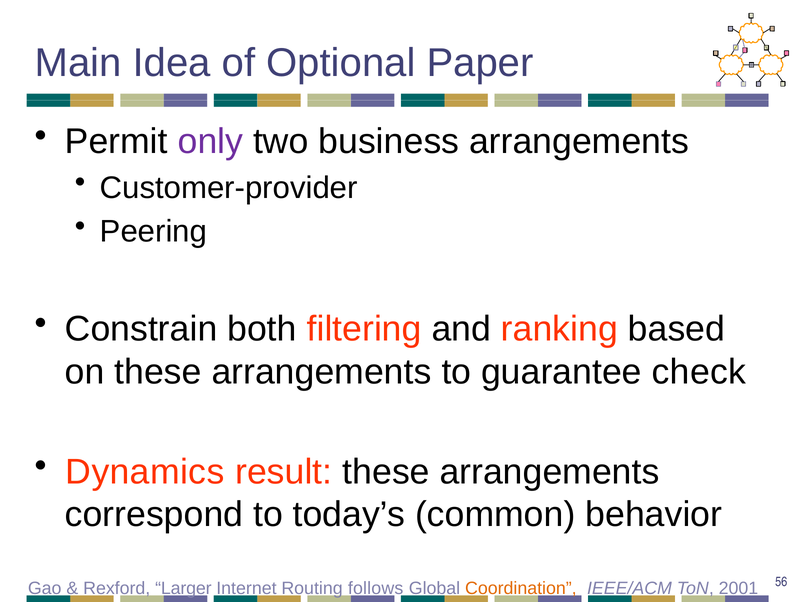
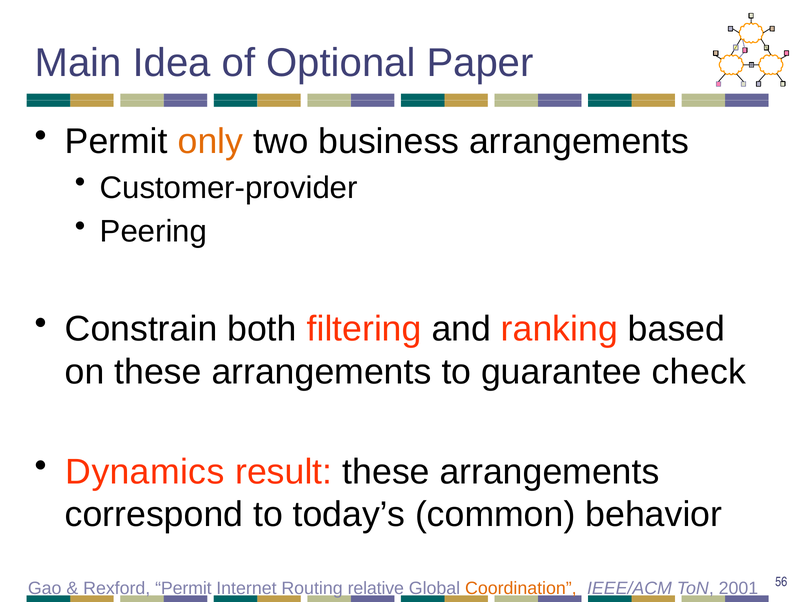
only colour: purple -> orange (210, 142)
Rexford Larger: Larger -> Permit (183, 588)
follows: follows -> relative (376, 588)
